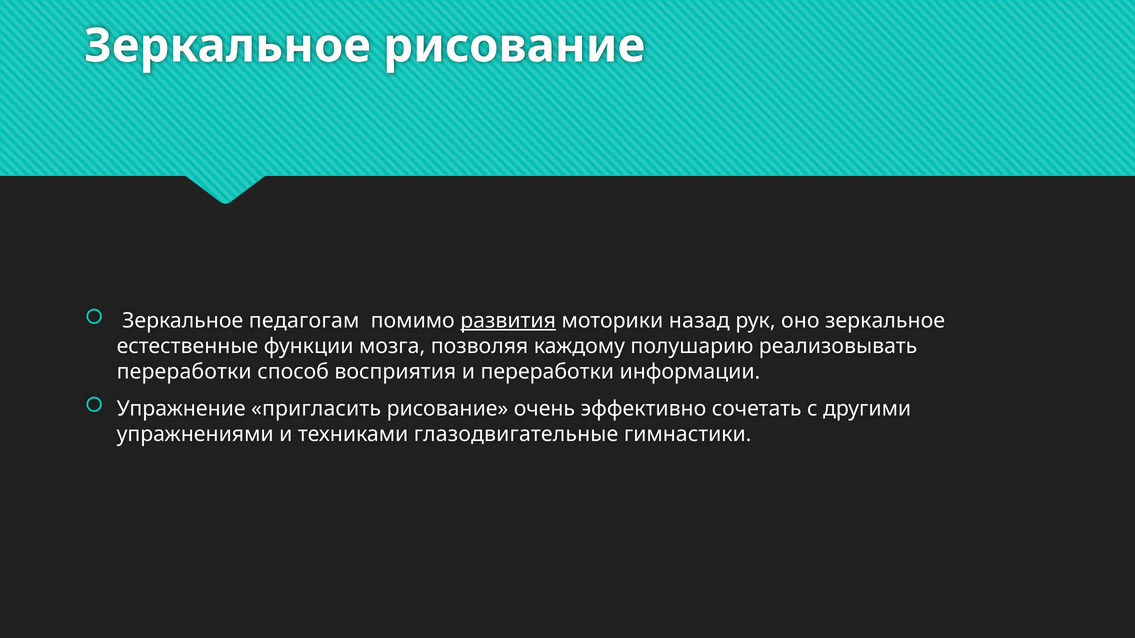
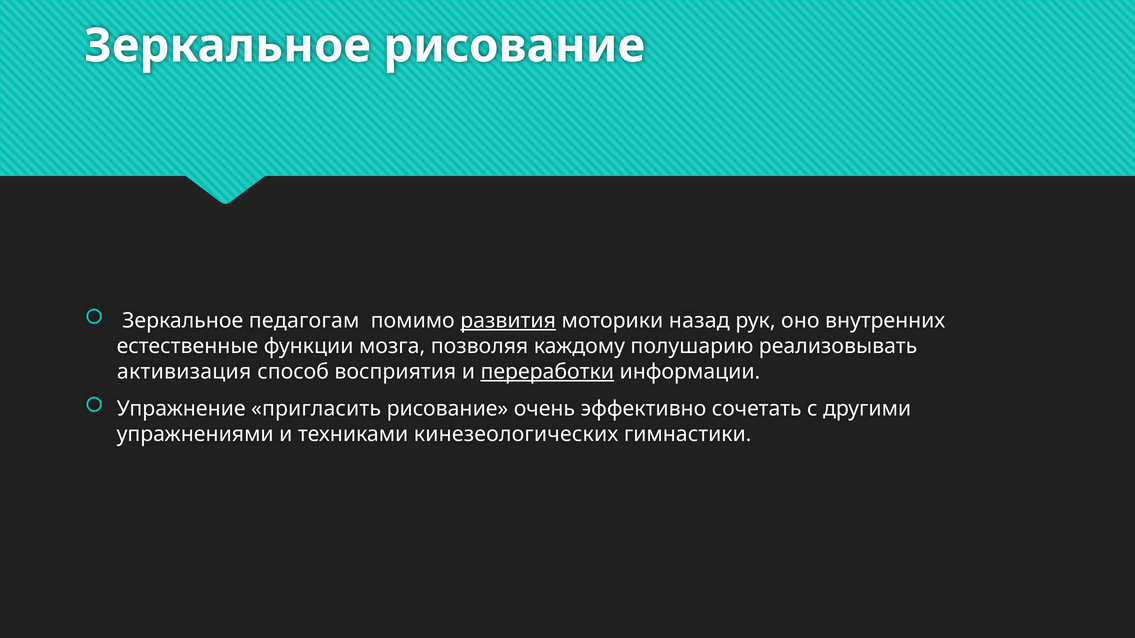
оно зеркальное: зеркальное -> внутренних (885, 321)
переработки: переработки -> активизация (184, 372)
переработки underline: none -> present (547, 372)
глазодвигательные: глазодвигательные -> кинезеологических (516, 434)
